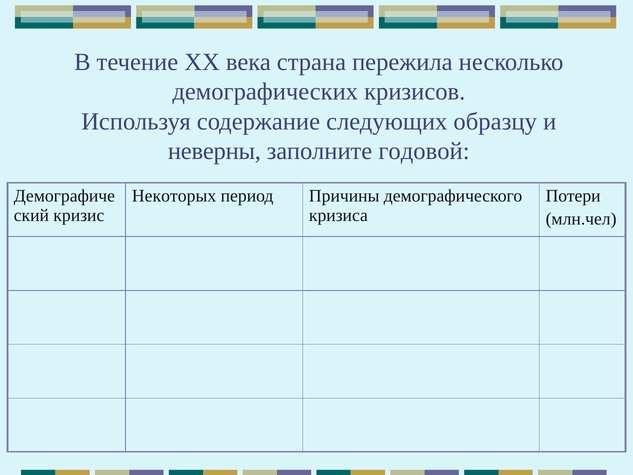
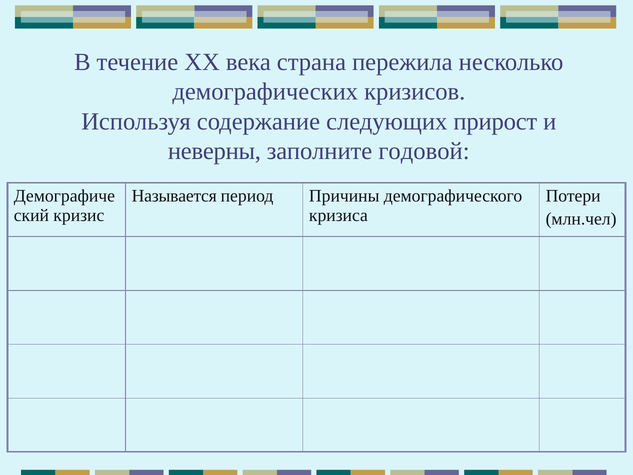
образцу: образцу -> прирост (495, 121)
Некоторых: Некоторых -> Называется (174, 196)
